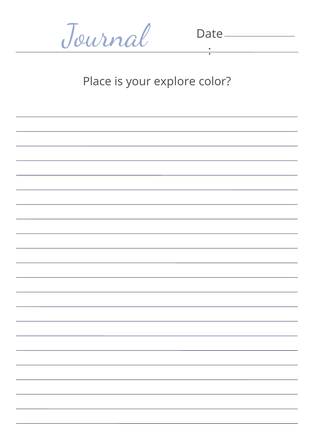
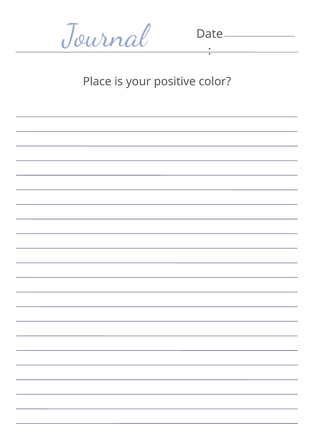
explore: explore -> positive (175, 81)
